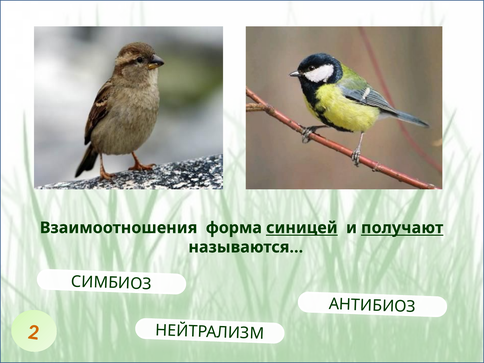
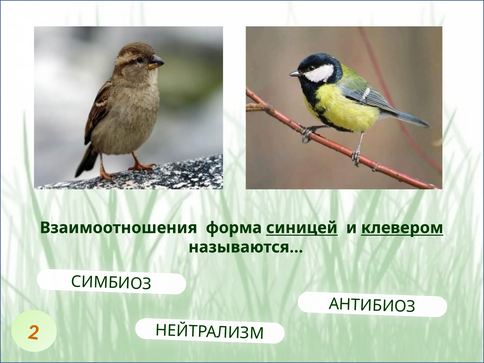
получают: получают -> клевером (402, 228)
